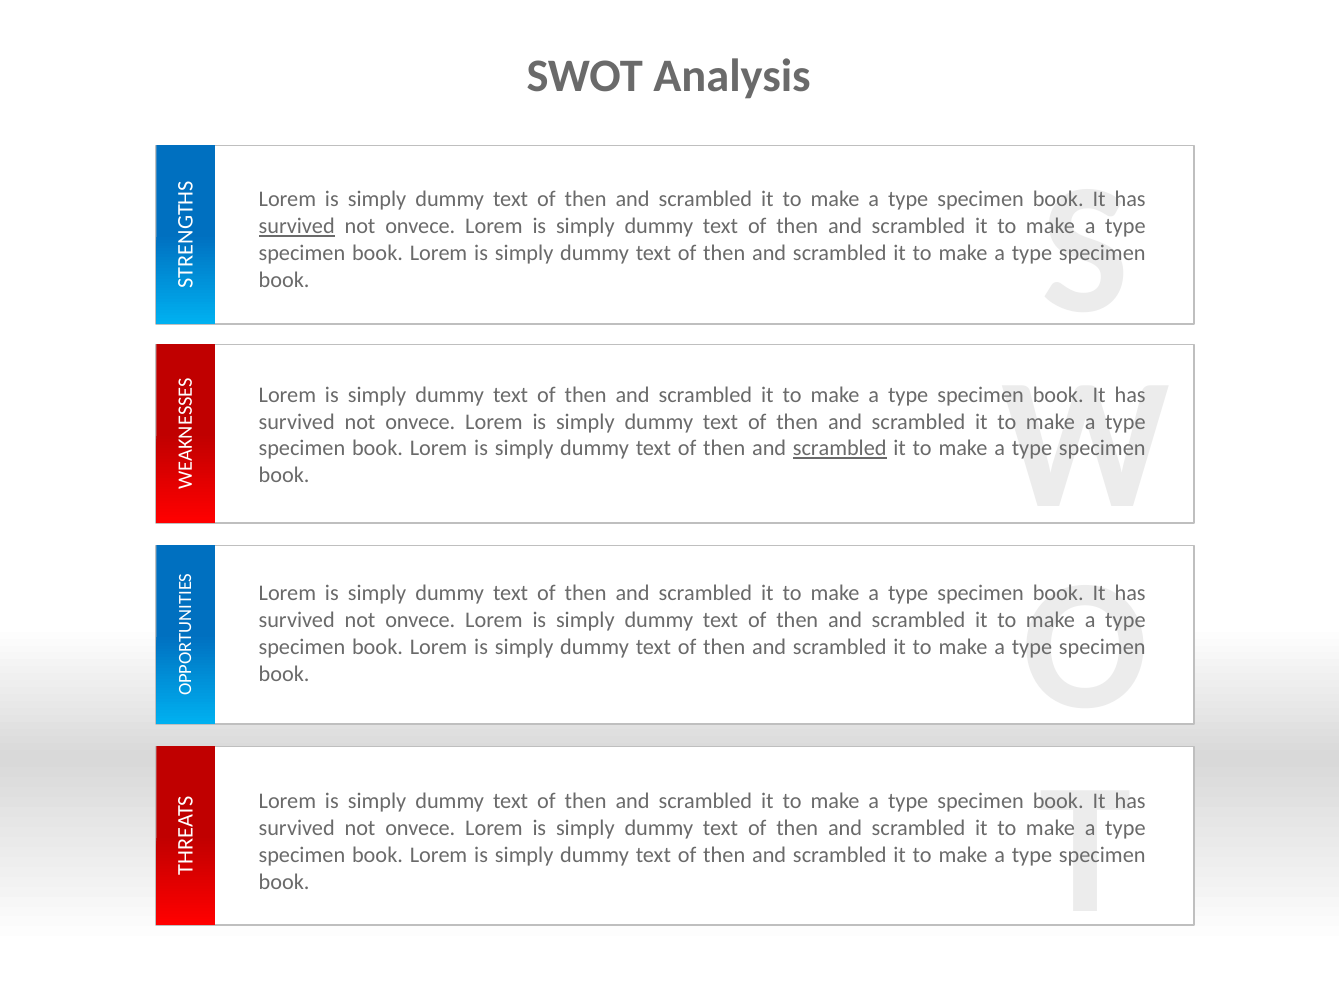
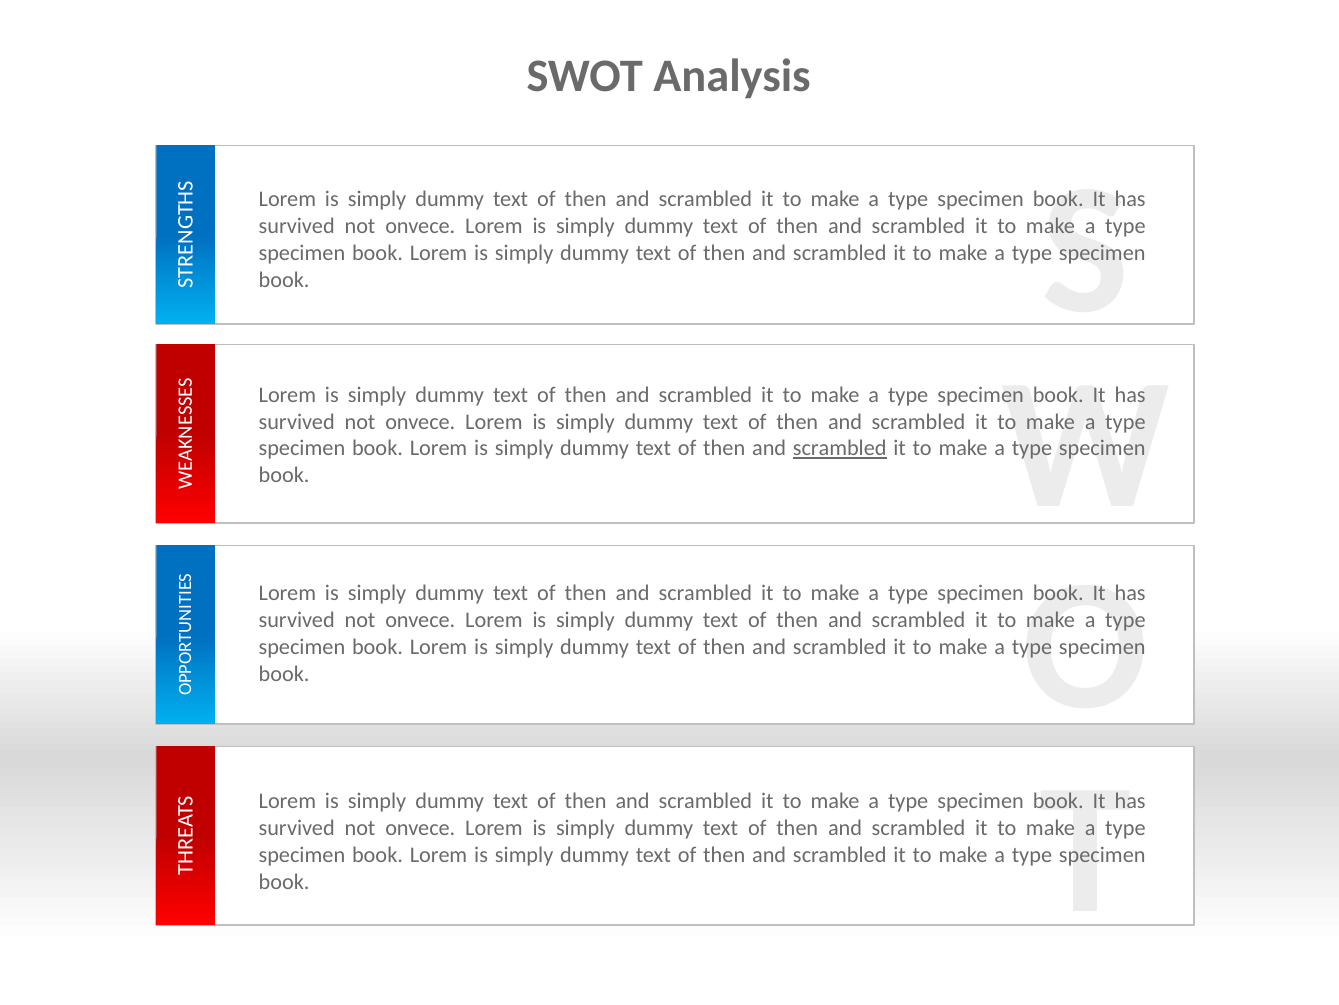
survived underline: present -> none (297, 226)
